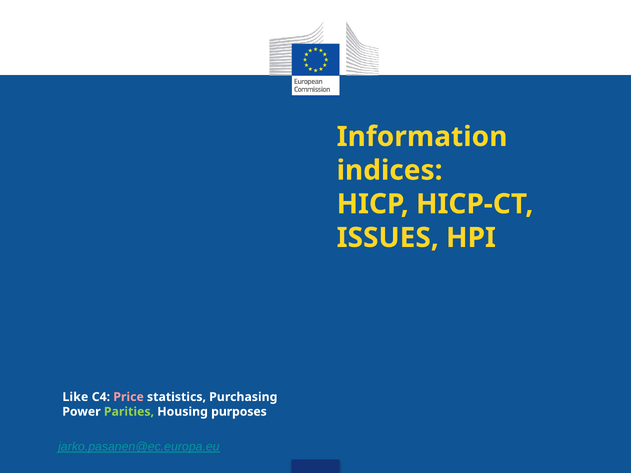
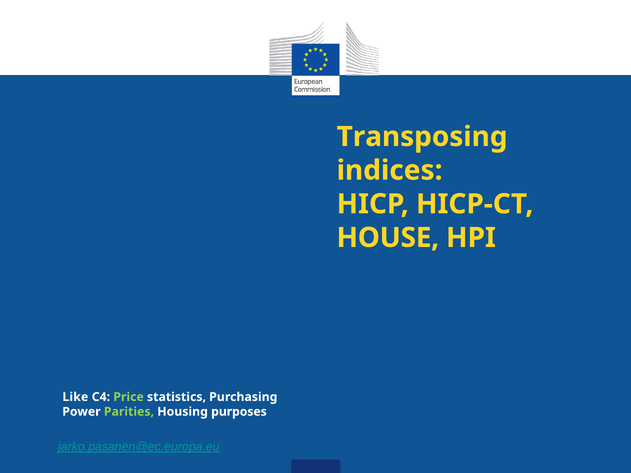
Information: Information -> Transposing (422, 137)
ISSUES: ISSUES -> HOUSE (388, 238)
Price colour: pink -> light green (129, 397)
